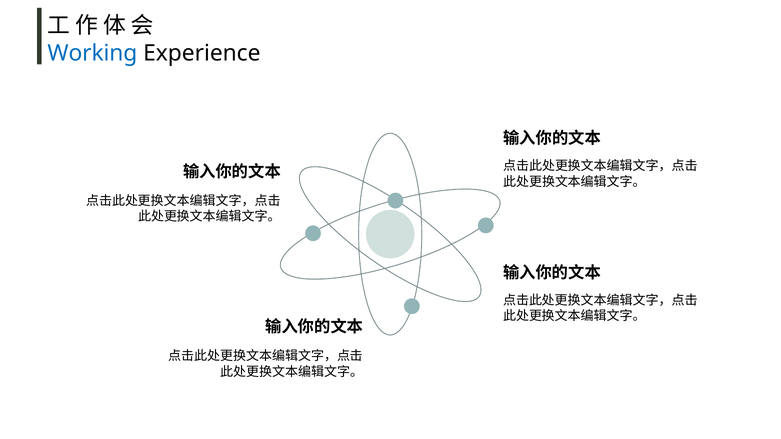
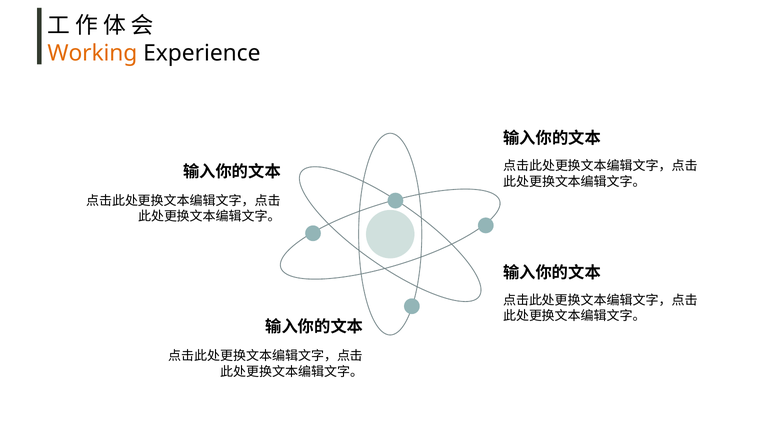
Working colour: blue -> orange (92, 53)
